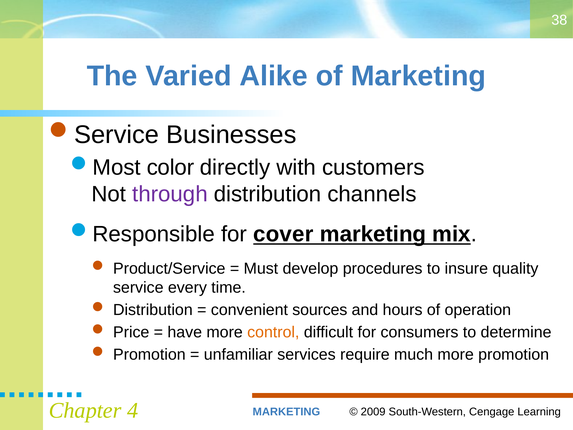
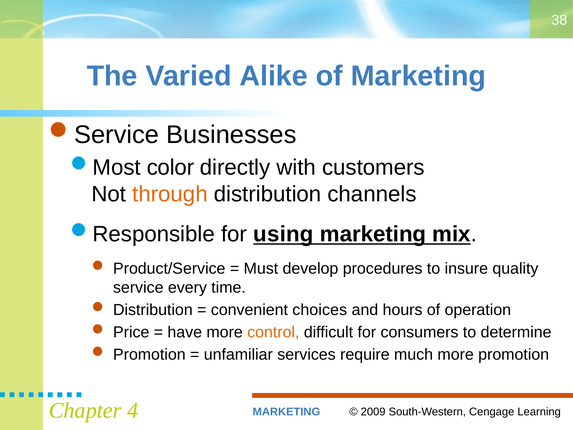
through colour: purple -> orange (170, 194)
cover: cover -> using (283, 234)
sources: sources -> choices (320, 310)
